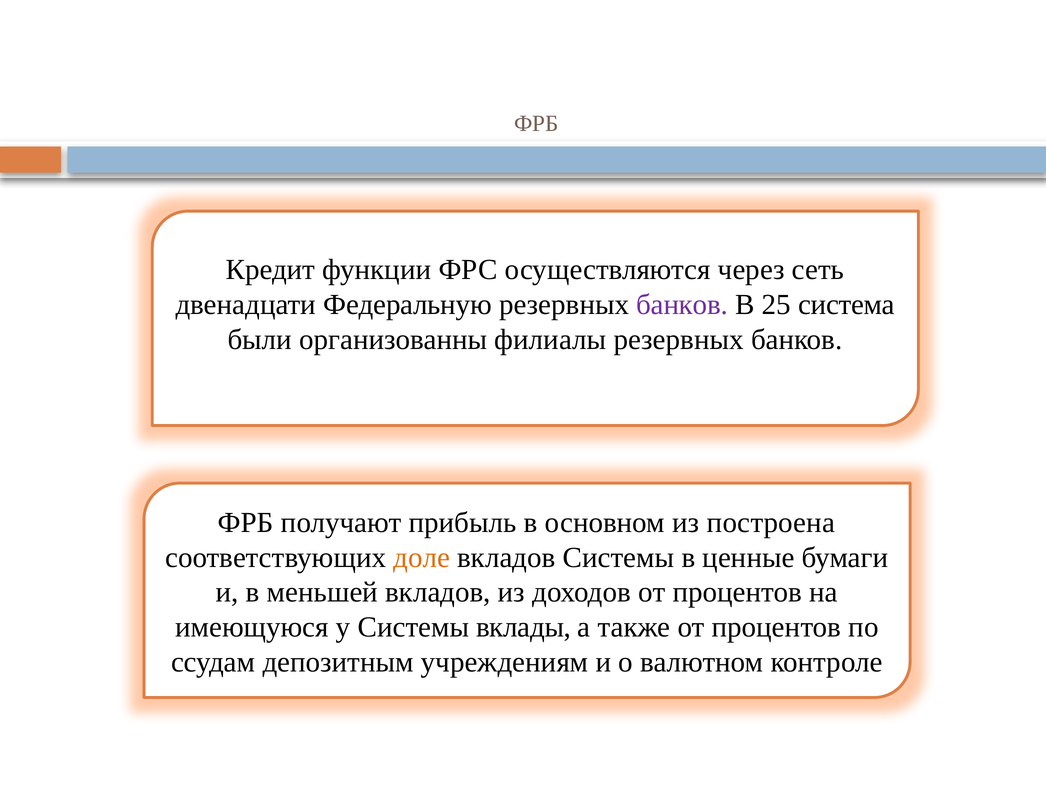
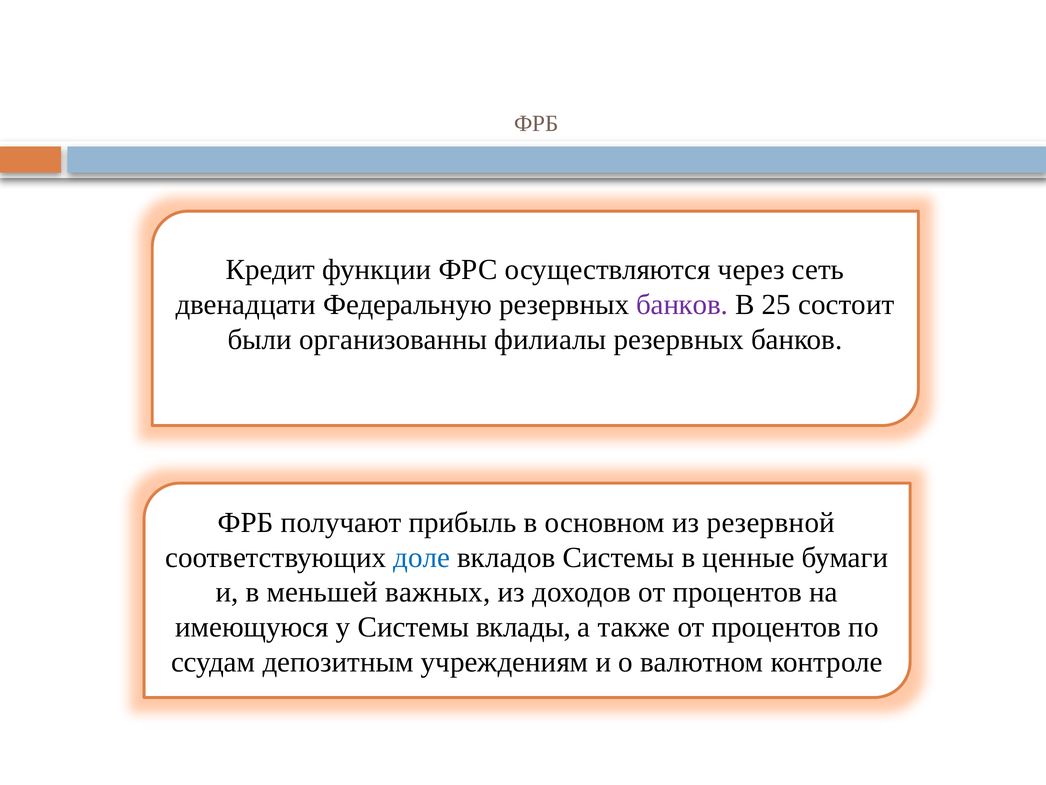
система: система -> состоит (846, 304)
построена: построена -> резервной (771, 522)
доле colour: orange -> blue (422, 557)
меньшей вкладов: вкладов -> важных (438, 592)
